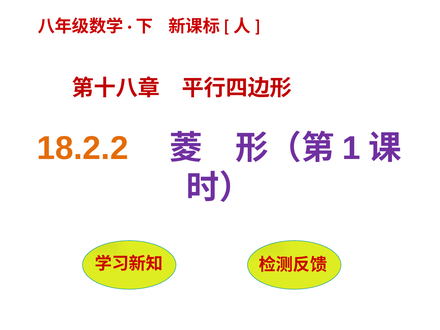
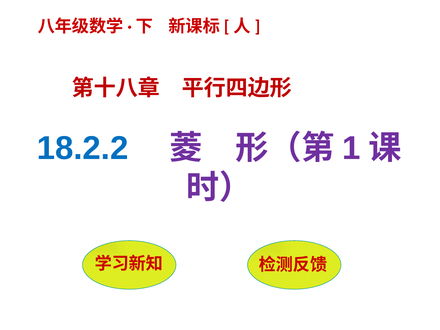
18.2.2 colour: orange -> blue (83, 148)
